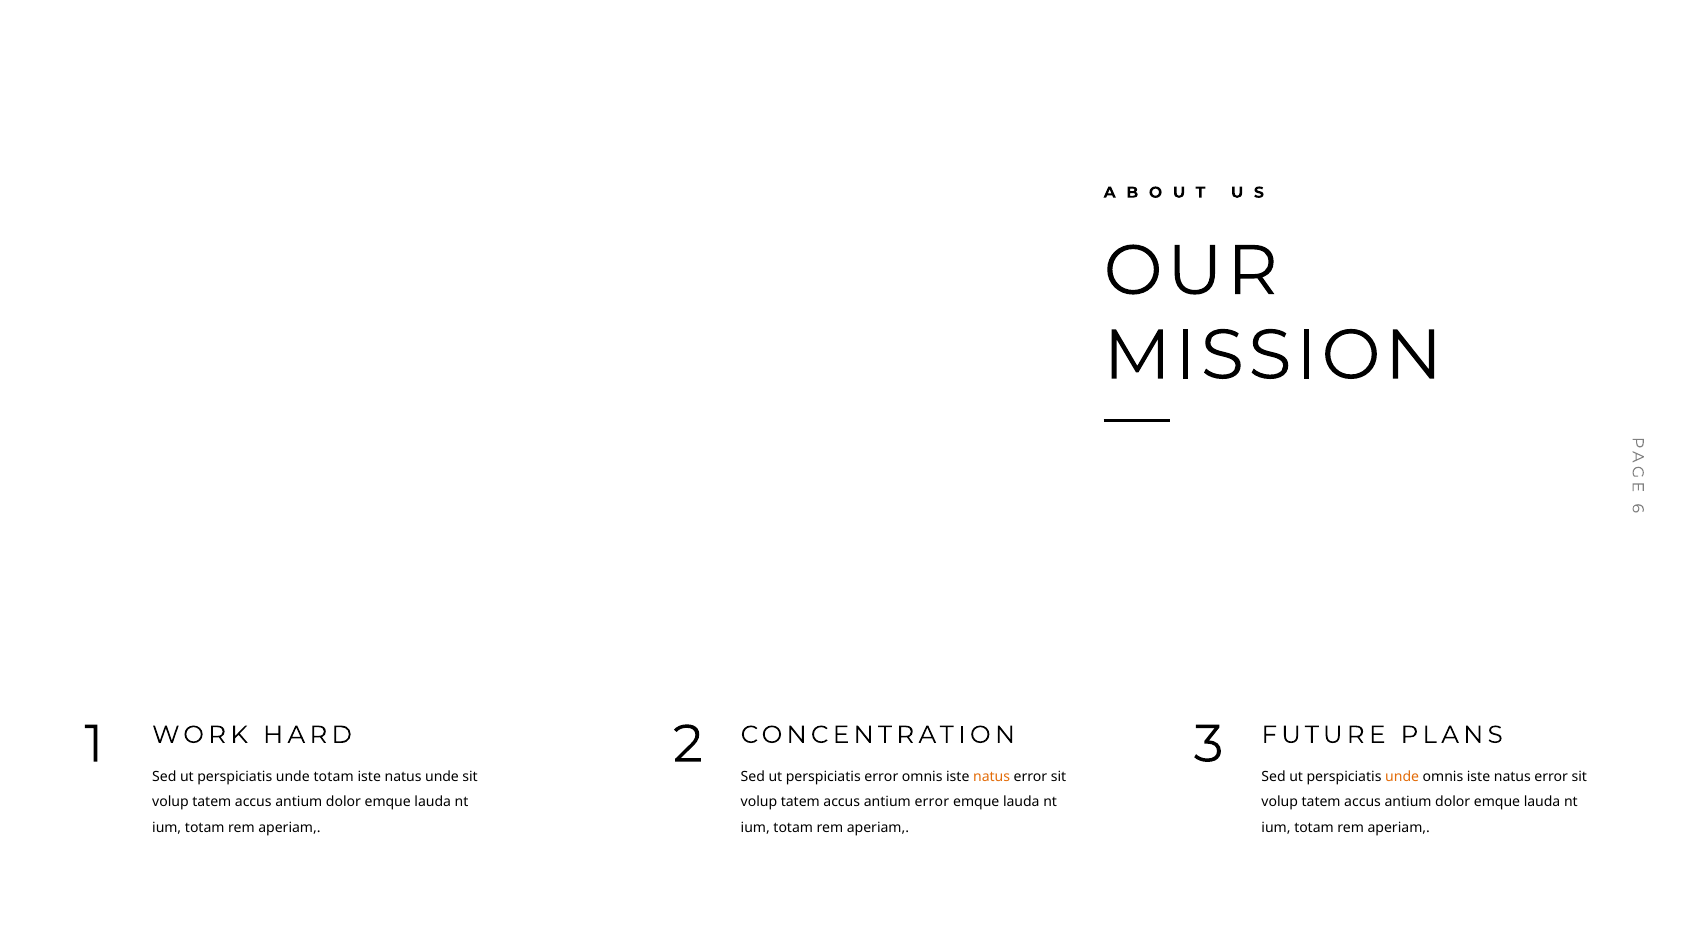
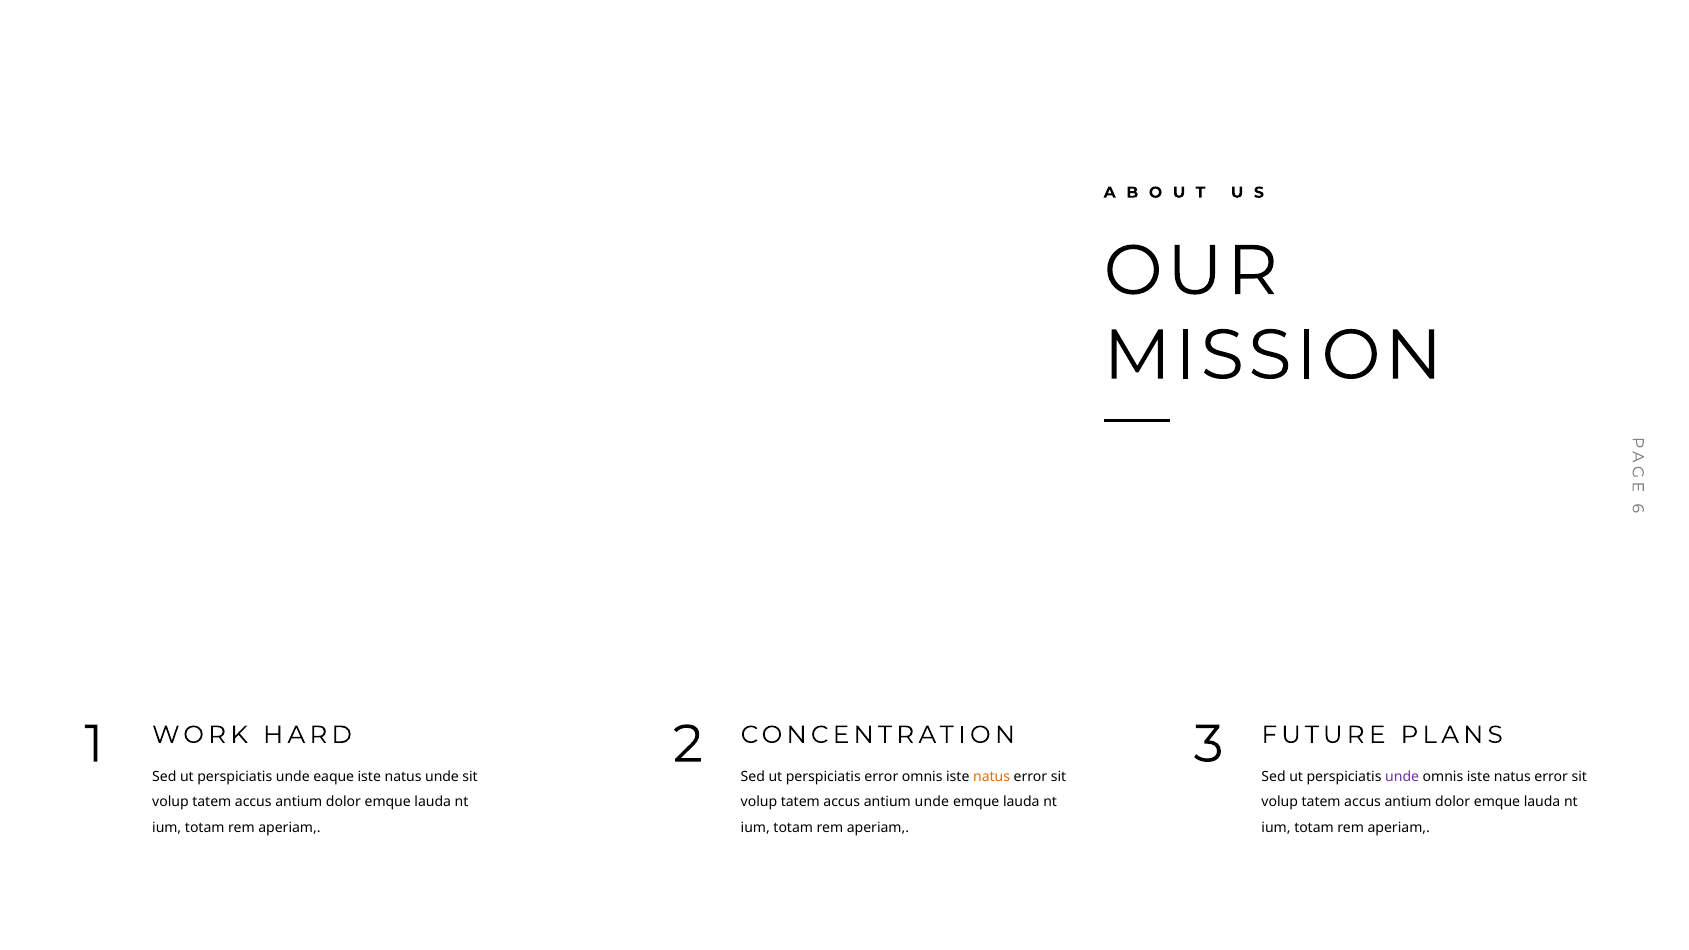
unde totam: totam -> eaque (334, 777)
unde colour: orange -> purple (1402, 777)
antium error: error -> unde (932, 802)
